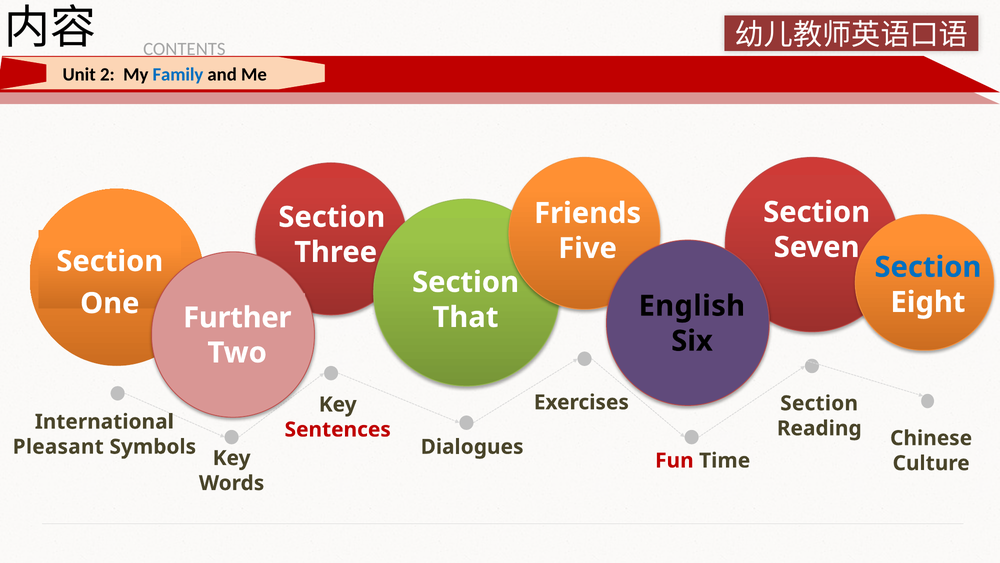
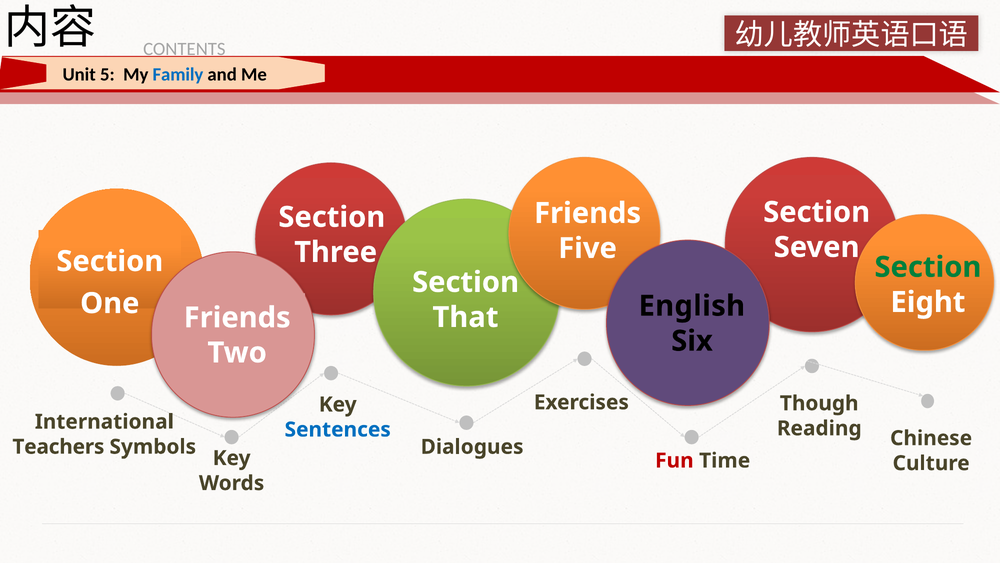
2: 2 -> 5 (107, 74)
Section colour: blue -> green (928, 267)
Further: Further -> Friends (237, 317)
Section: Section -> Though (819, 403)
Sentences colour: red -> blue (338, 429)
Pleasant: Pleasant -> Teachers (58, 446)
